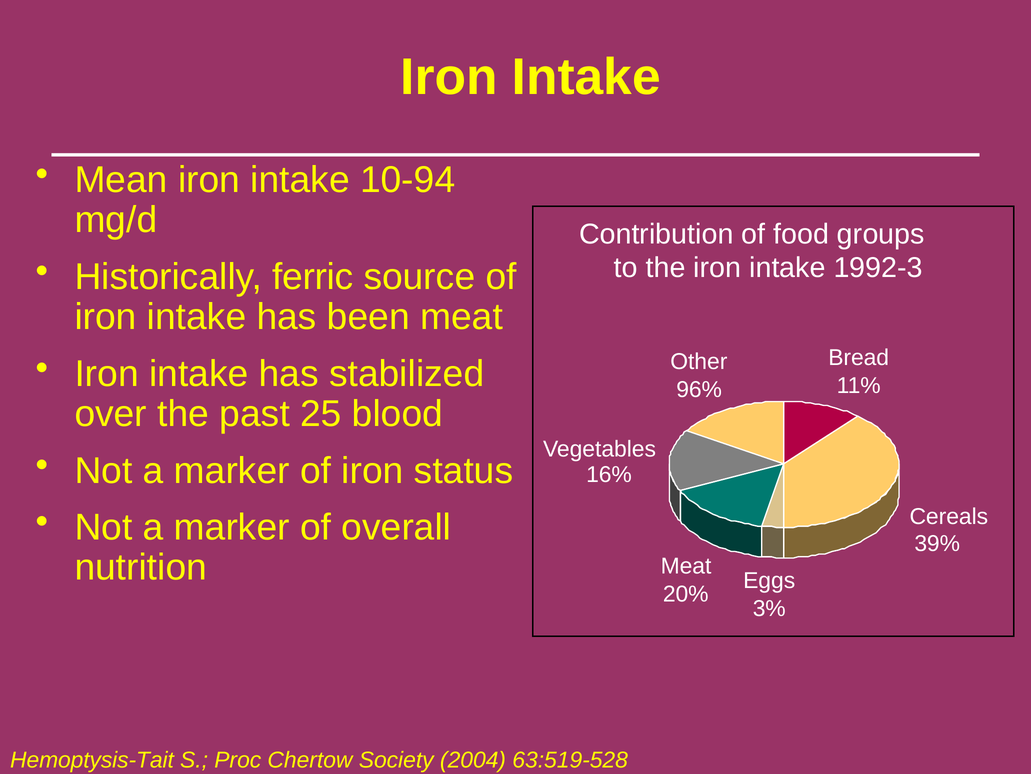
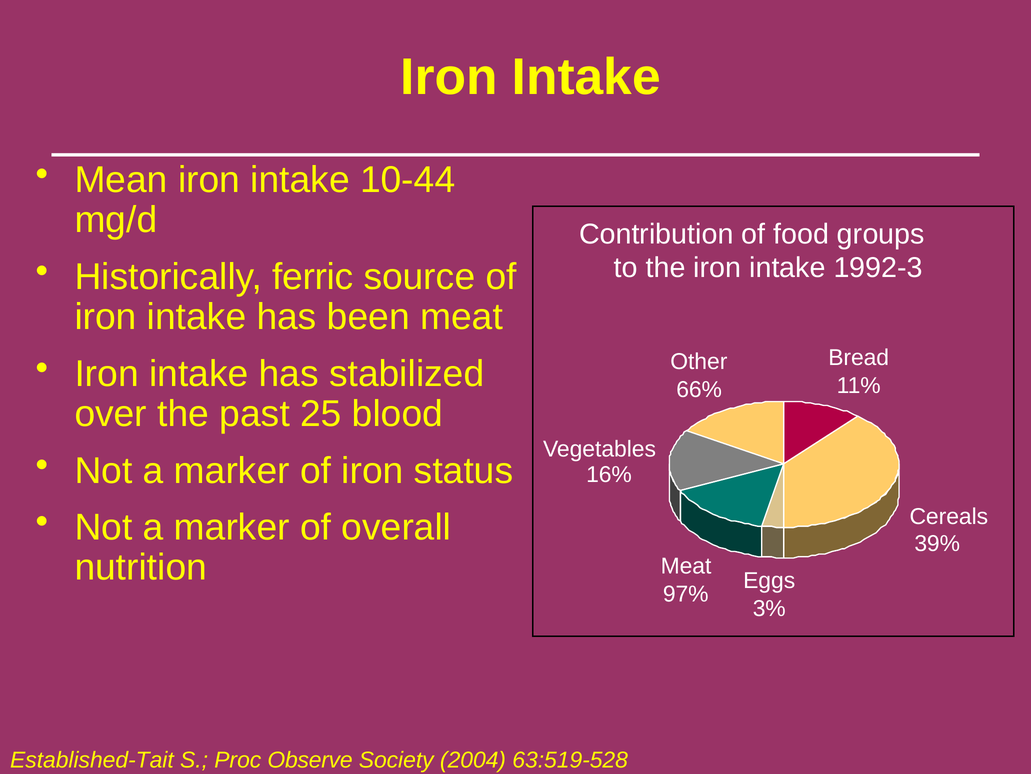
10-94: 10-94 -> 10-44 (408, 180)
96%: 96% -> 66% (699, 389)
20%: 20% -> 97% (686, 593)
Hemoptysis-Tait: Hemoptysis-Tait -> Established-Tait (92, 759)
Chertow: Chertow -> Observe (310, 759)
